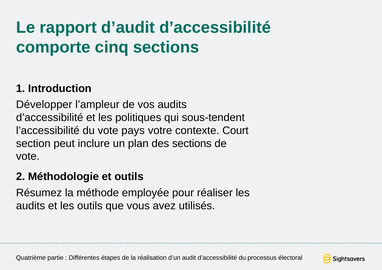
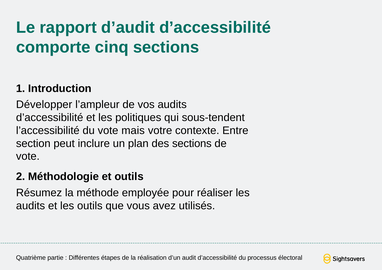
pays: pays -> mais (133, 131)
Court: Court -> Entre (235, 131)
